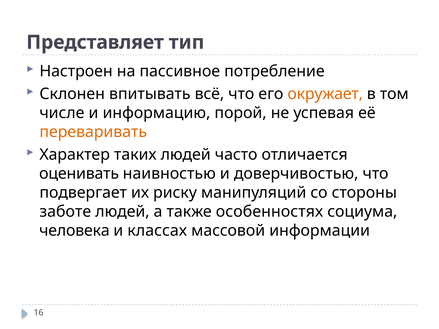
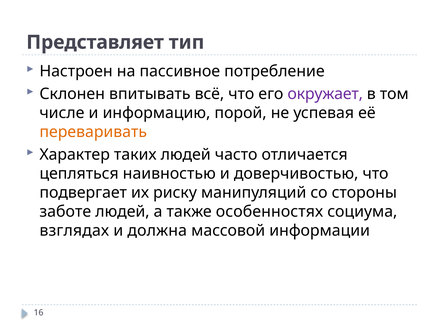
окружает colour: orange -> purple (325, 94)
оценивать: оценивать -> цепляться (79, 174)
человека: человека -> взглядах (74, 231)
классах: классах -> должна (157, 231)
